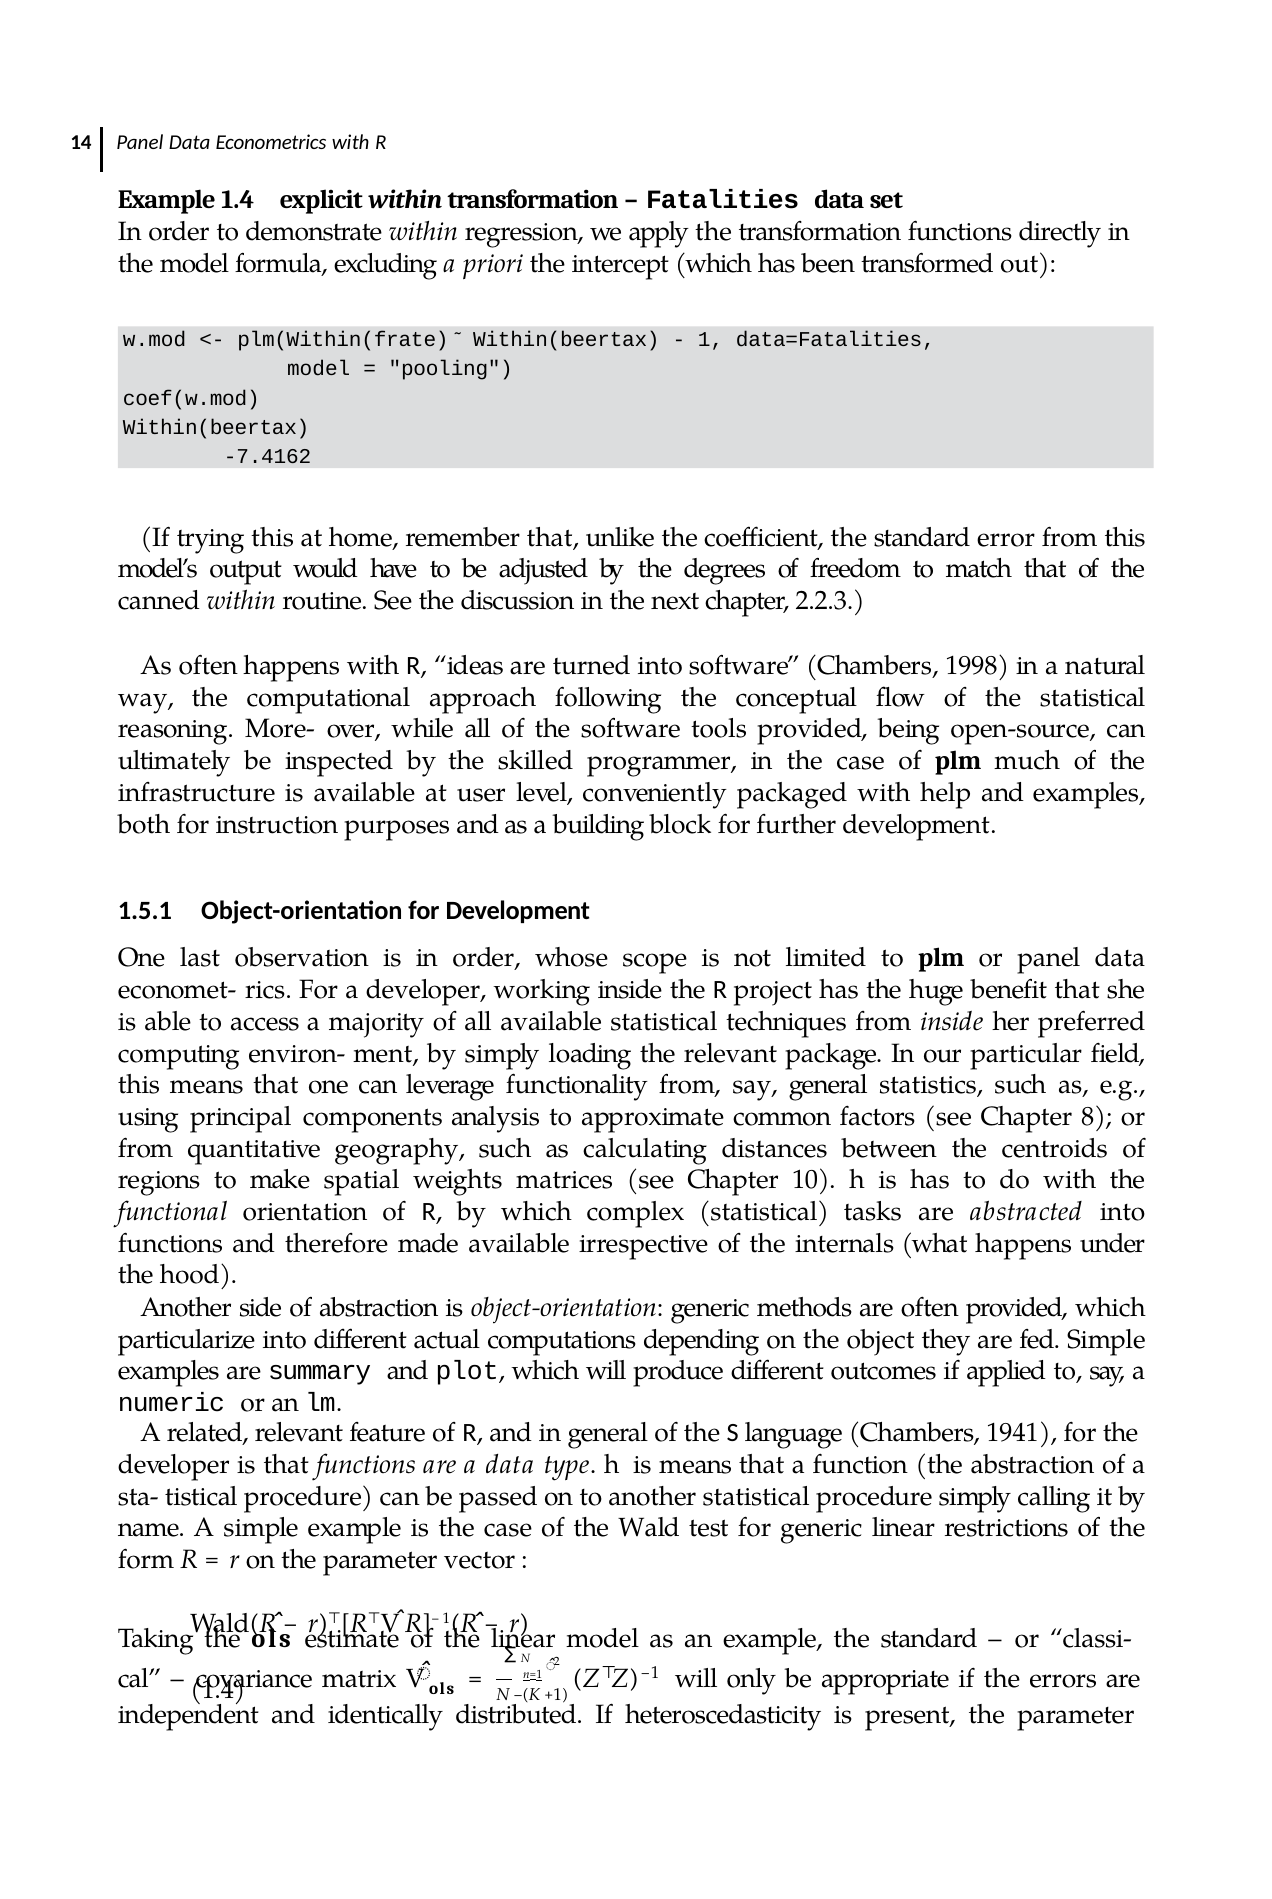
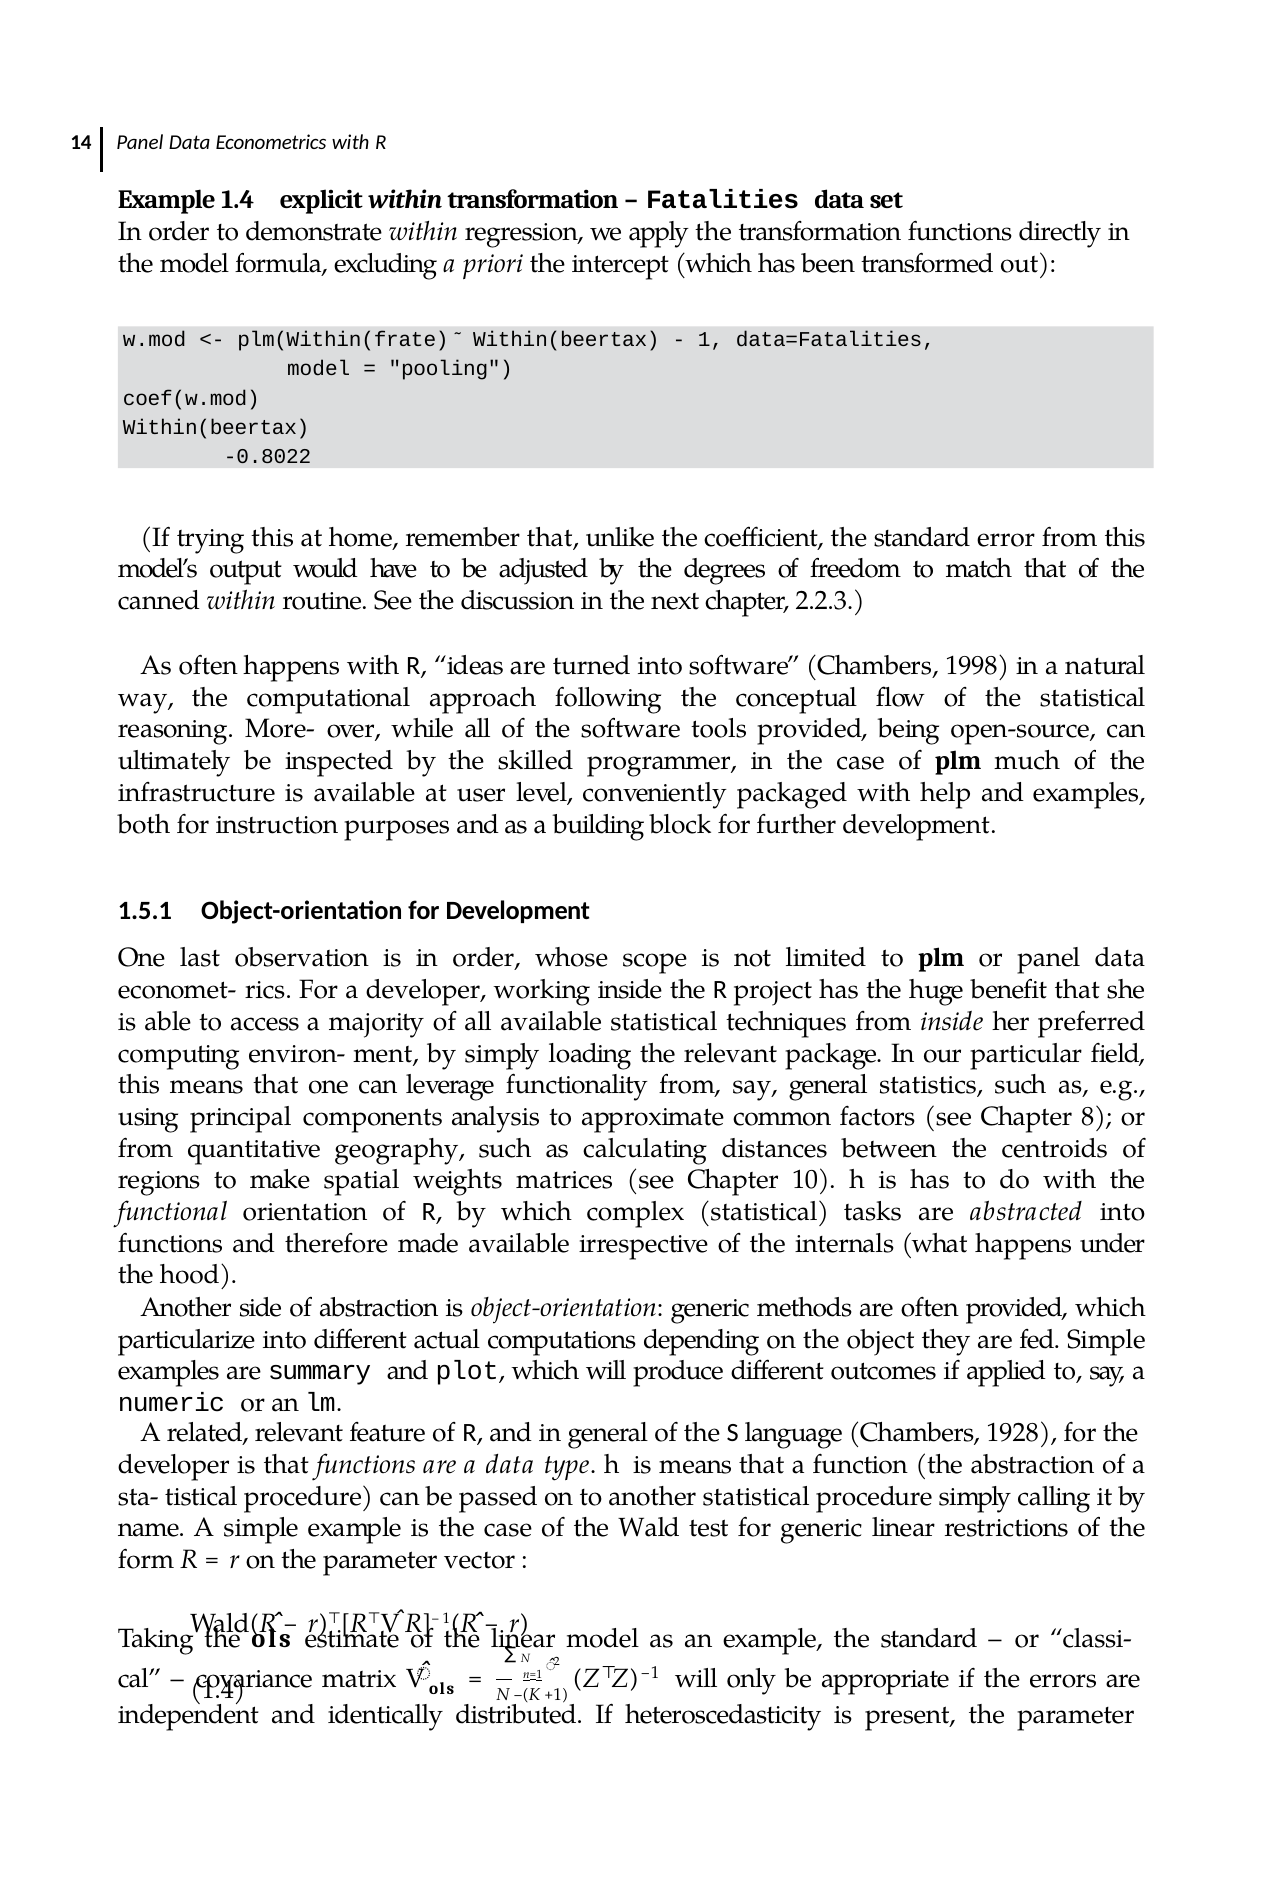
-7.4162: -7.4162 -> -0.8022 (268, 457)
1941: 1941 -> 1928 (1022, 1434)
